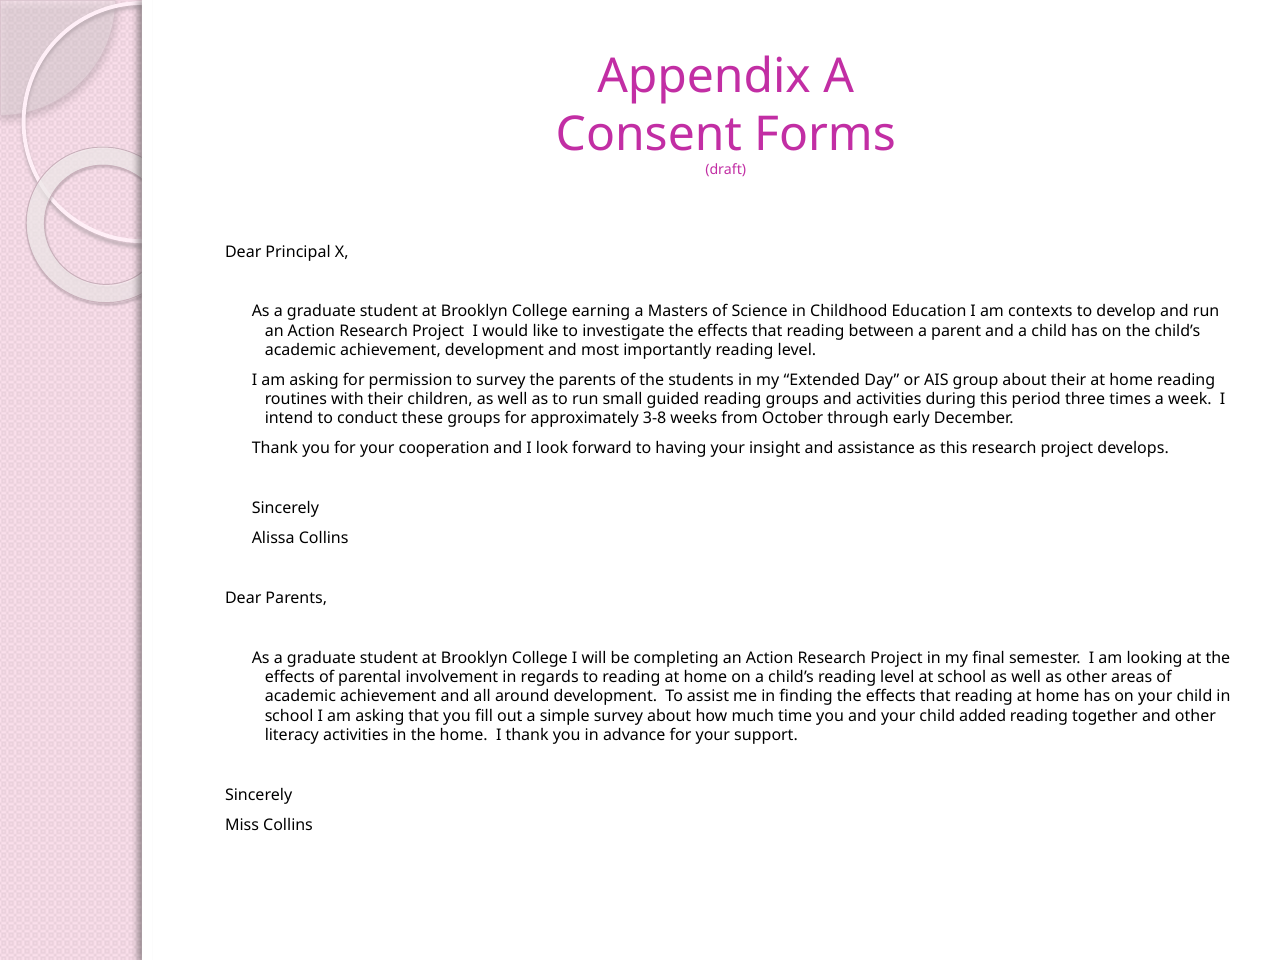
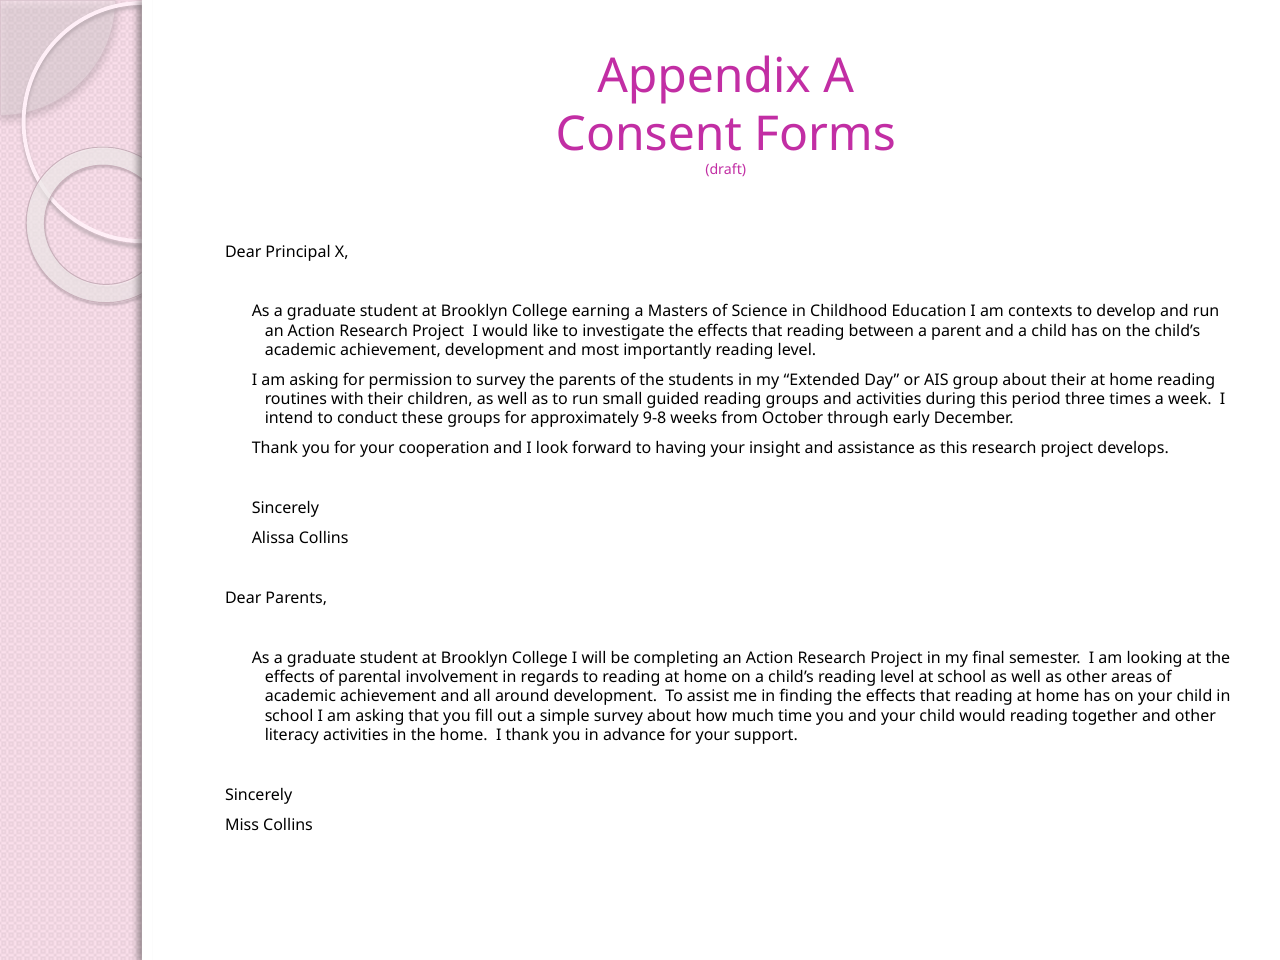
3-8: 3-8 -> 9-8 (655, 419)
child added: added -> would (983, 716)
